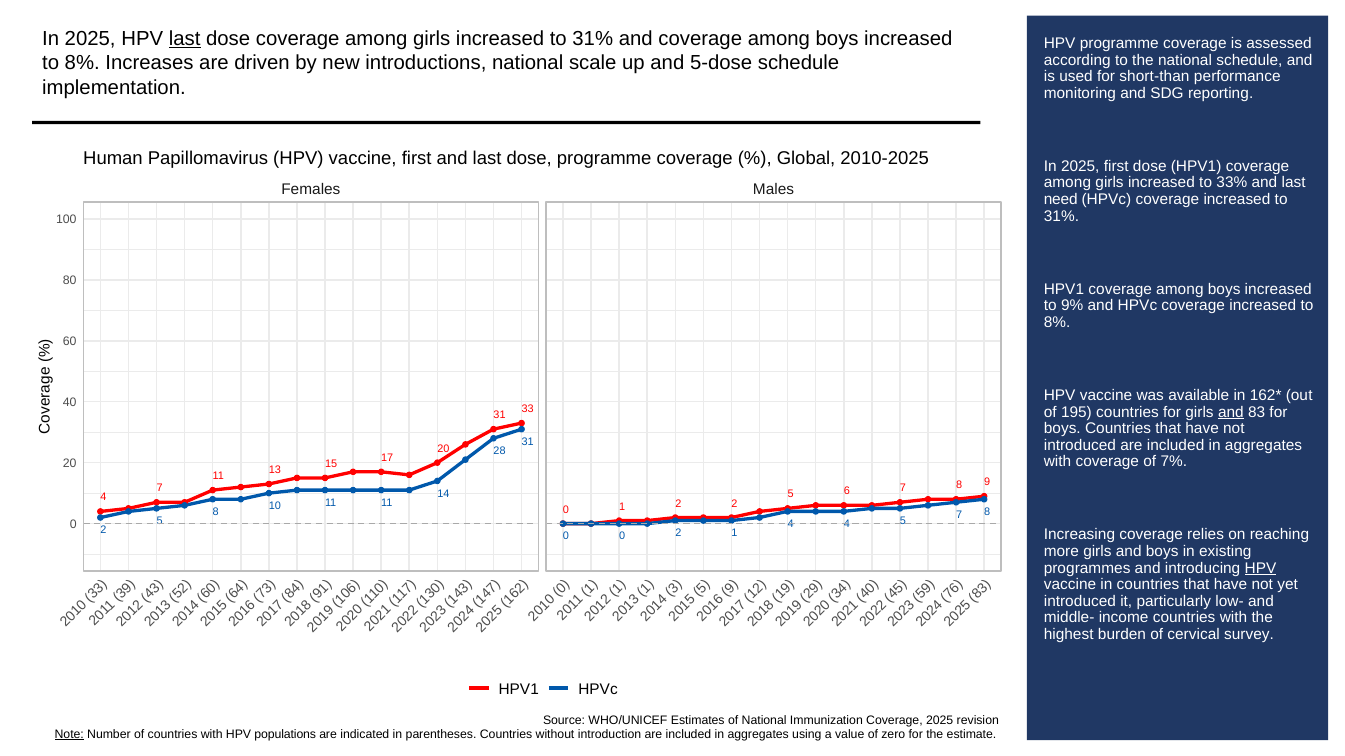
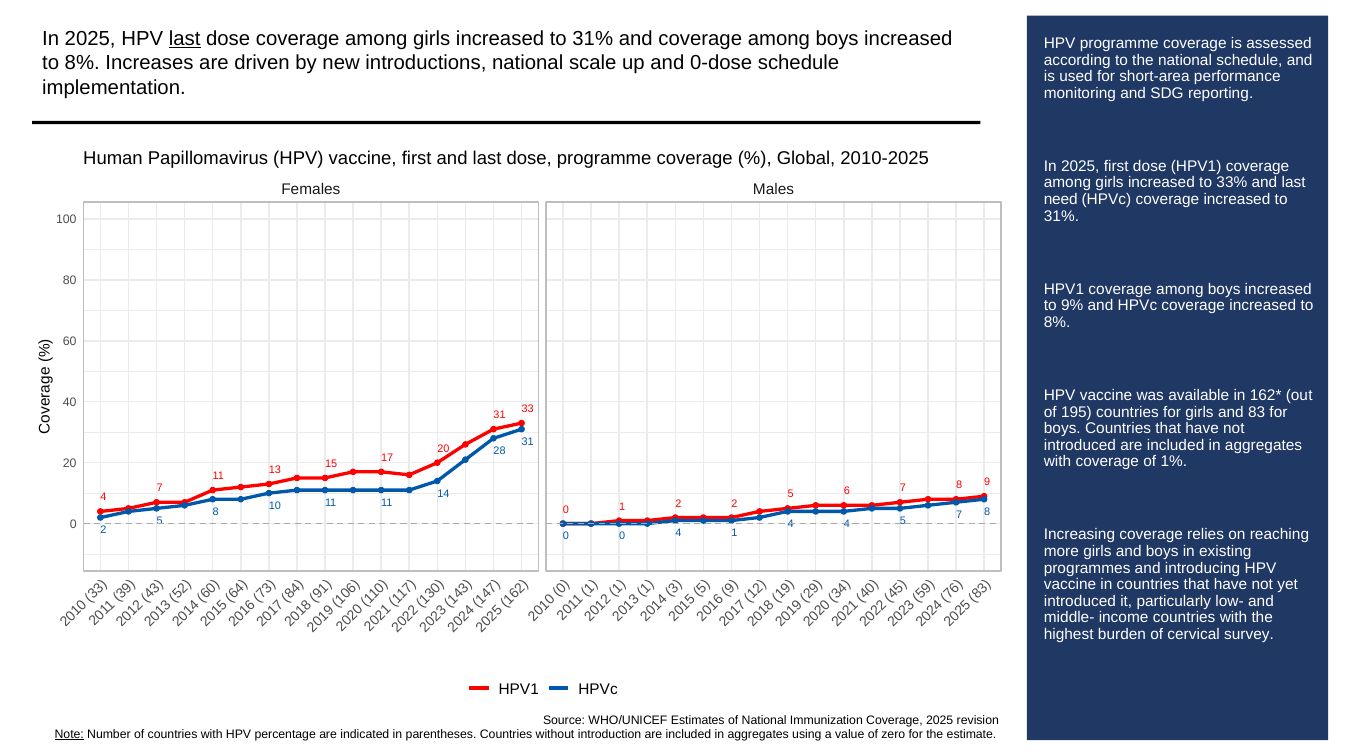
5-dose: 5-dose -> 0-dose (721, 63)
short-than: short-than -> short-area (1154, 77)
and underline: present -> none (1231, 412)
7%: 7% -> 1% (1174, 462)
0 0 2: 2 -> 4 (678, 533)
HPV underline: present -> none (1261, 568)
populations: populations -> percentage (285, 735)
